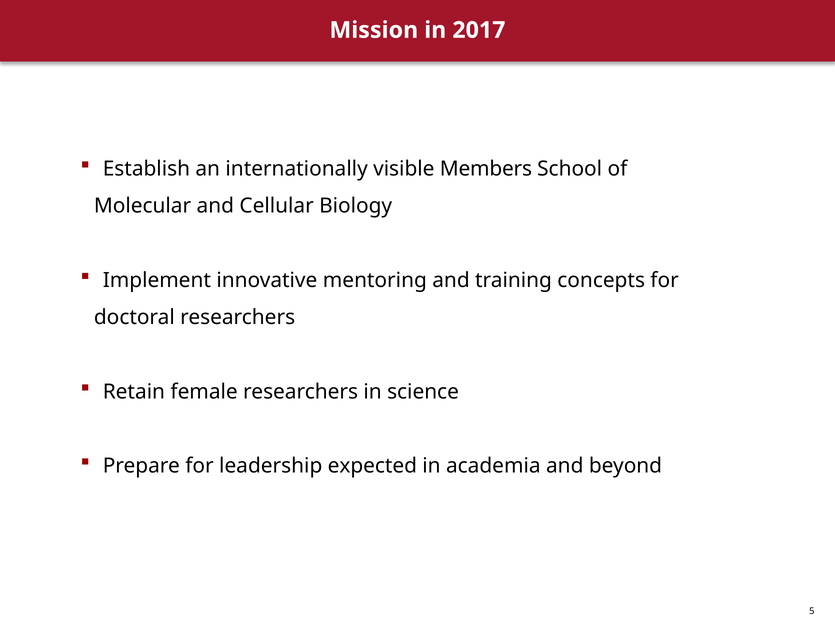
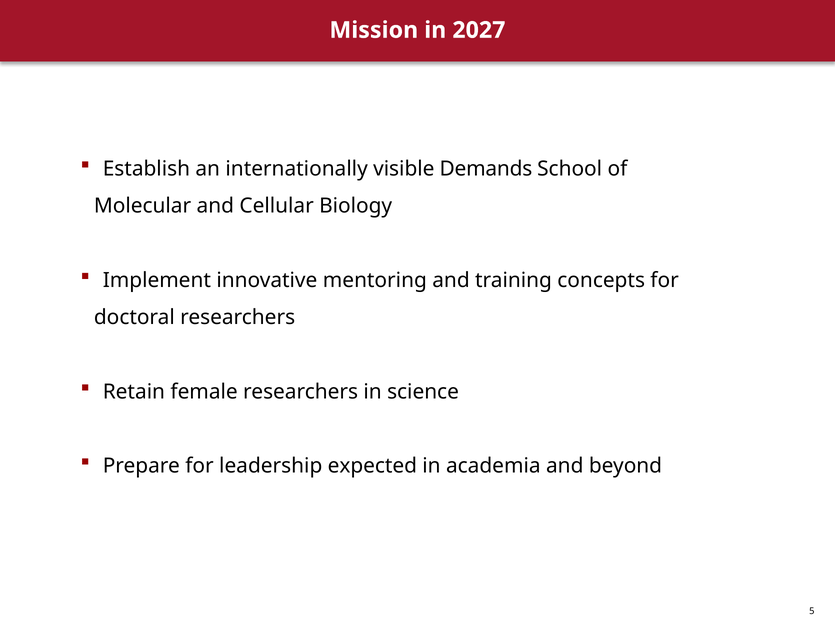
2017: 2017 -> 2027 (479, 30)
Members: Members -> Demands (486, 168)
